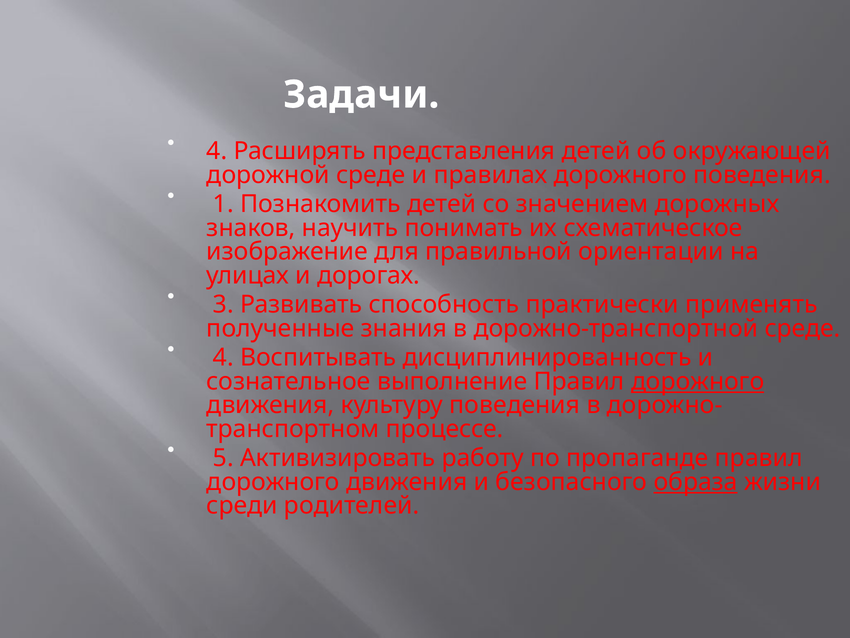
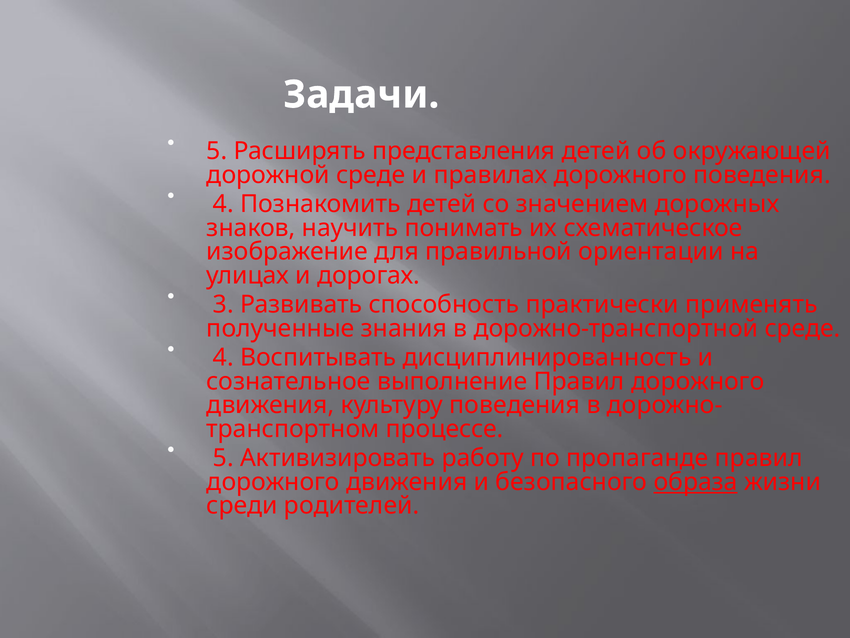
4: 4 -> 5 (217, 151)
1: 1 -> 4 (223, 204)
дорожного underline: present -> none (698, 381)
